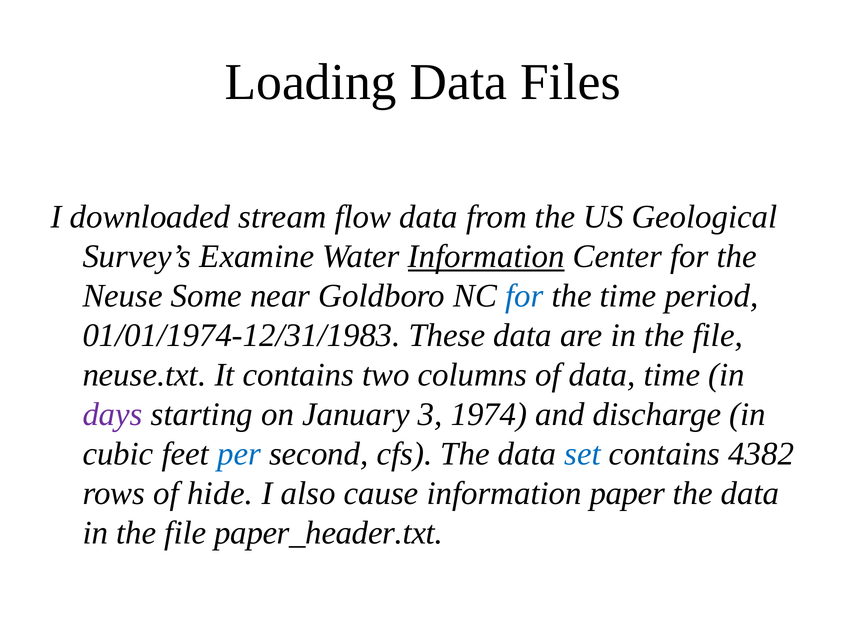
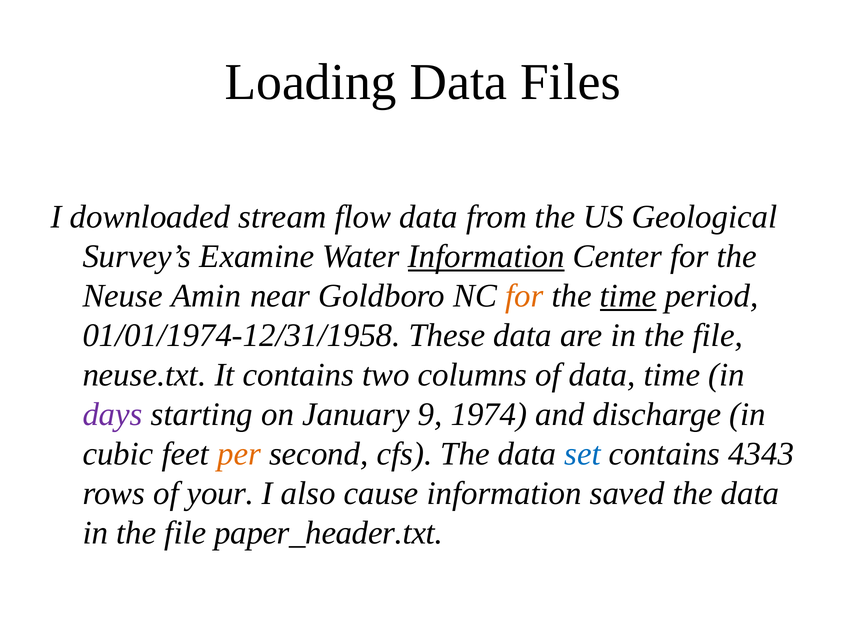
Some: Some -> Amin (206, 296)
for colour: blue -> orange (524, 296)
time underline: none -> present (628, 296)
01/01/1974-12/31/1983: 01/01/1974-12/31/1983 -> 01/01/1974-12/31/1958 (242, 335)
3: 3 -> 9 (430, 414)
per colour: blue -> orange (239, 454)
4382: 4382 -> 4343 (761, 454)
hide: hide -> your (220, 493)
paper: paper -> saved (627, 493)
